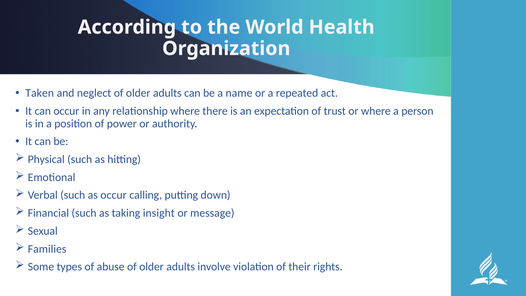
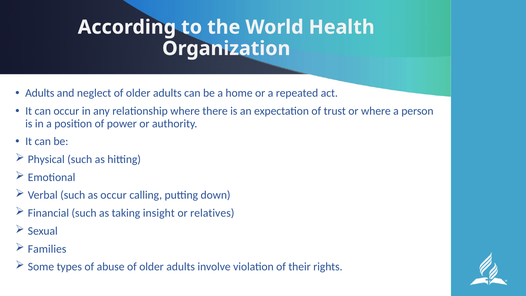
Taken: Taken -> Adults (40, 93)
name: name -> home (239, 93)
message: message -> relatives (212, 213)
